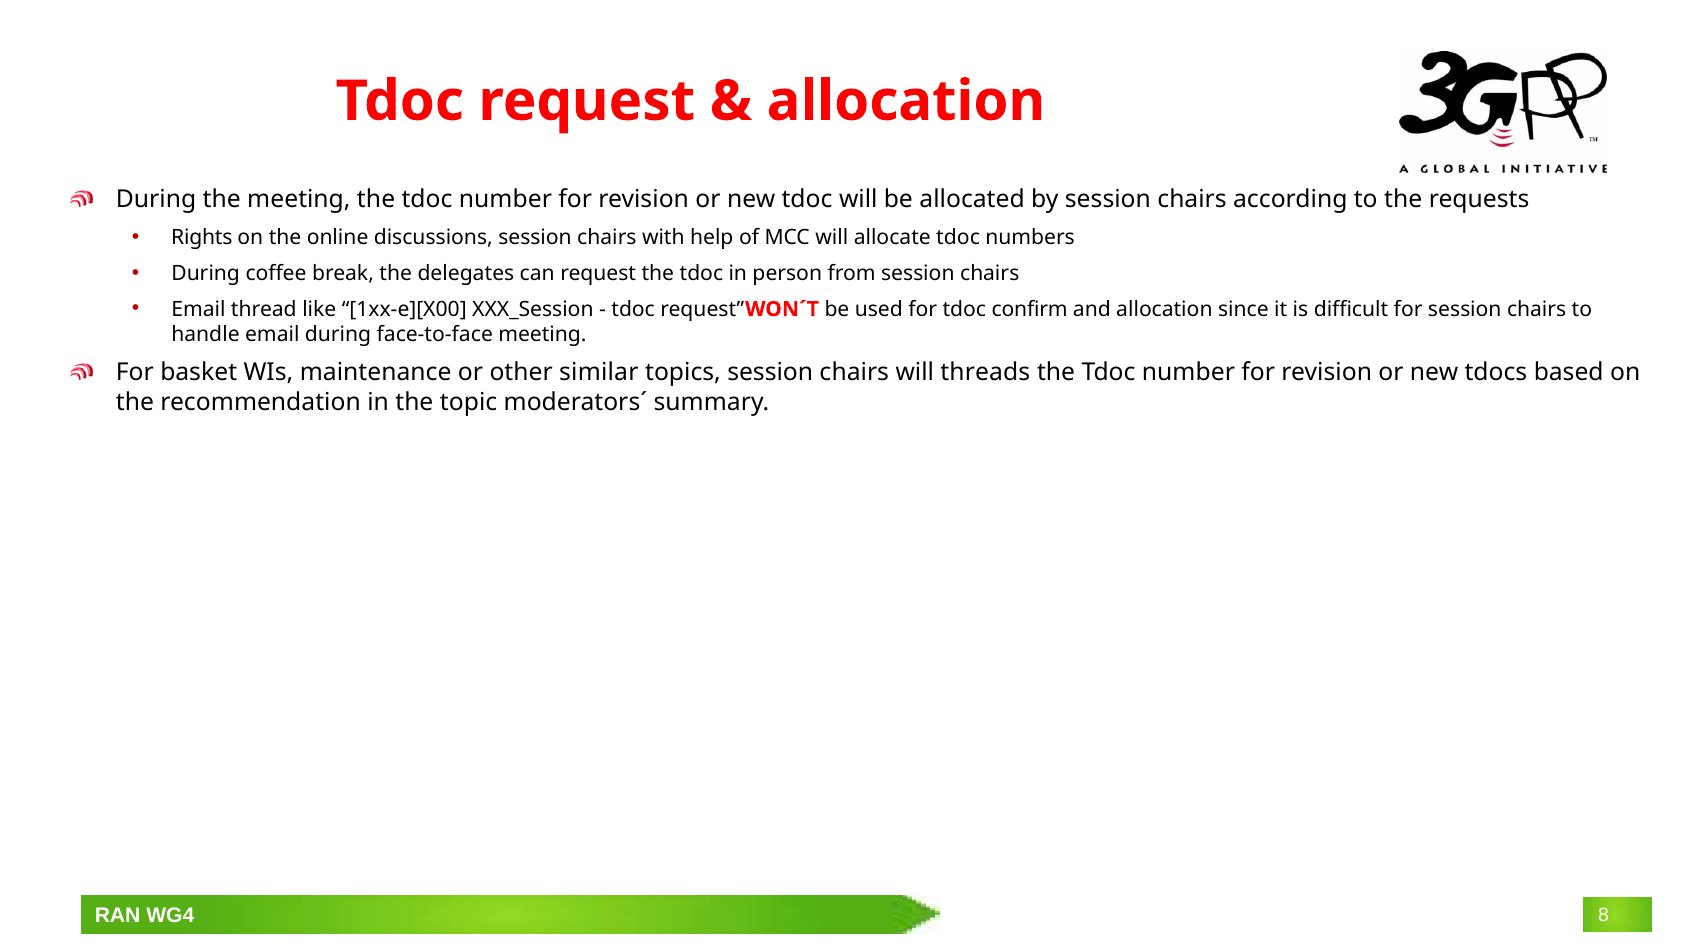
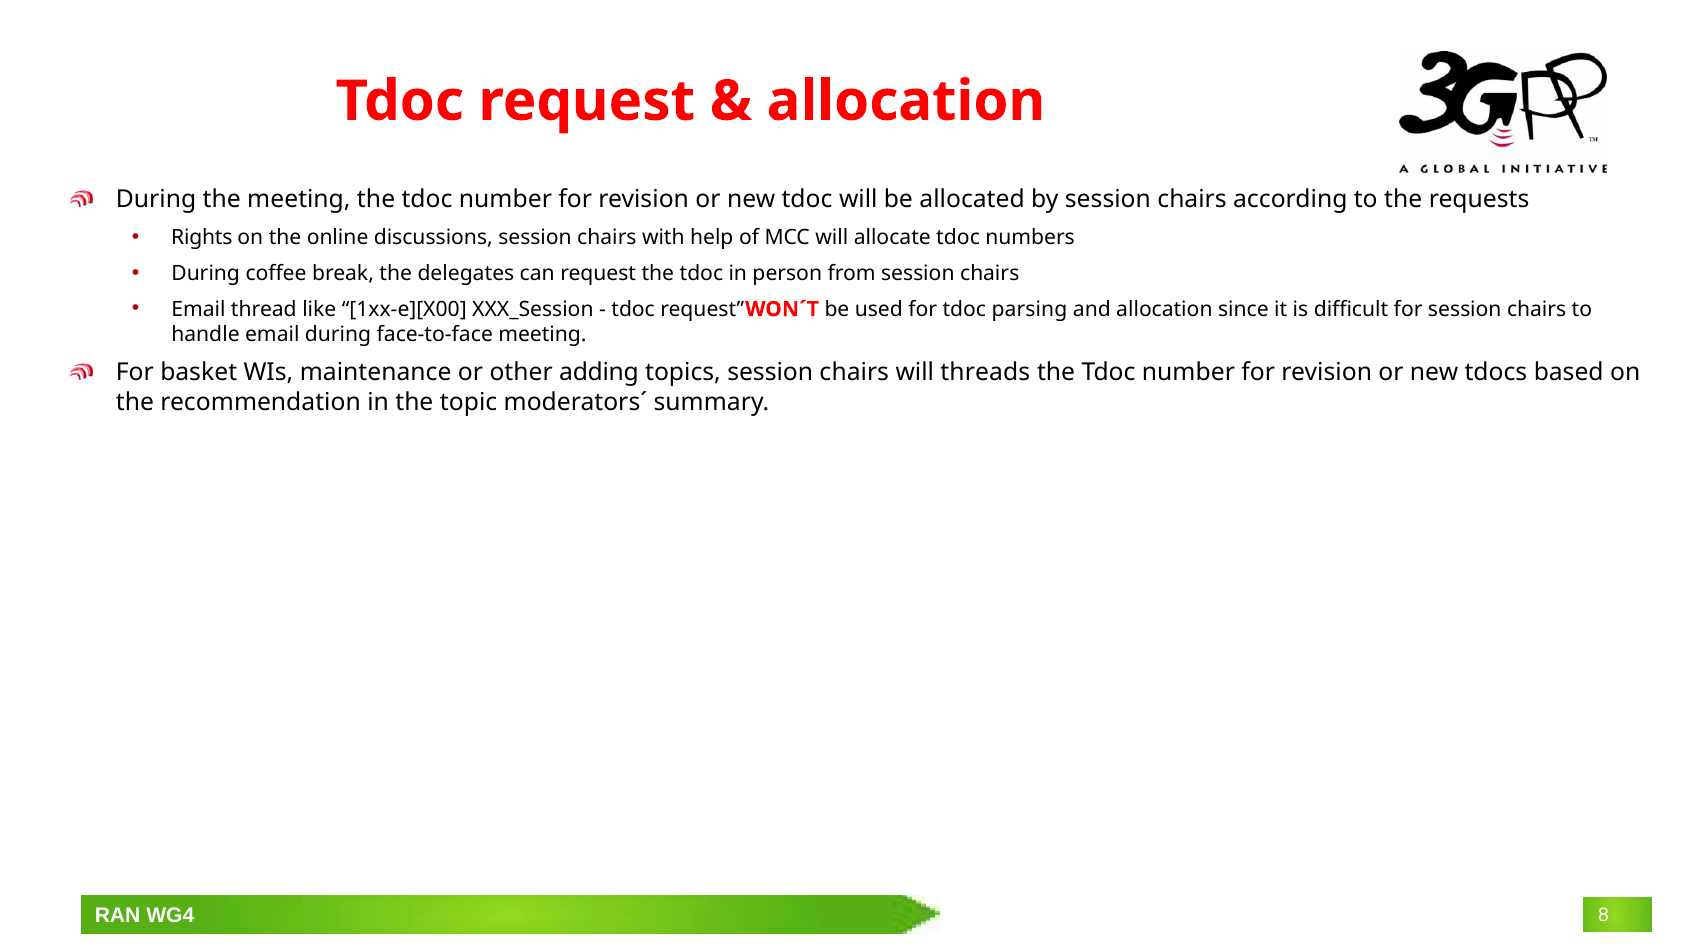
confirm: confirm -> parsing (1029, 309)
similar: similar -> adding (599, 373)
